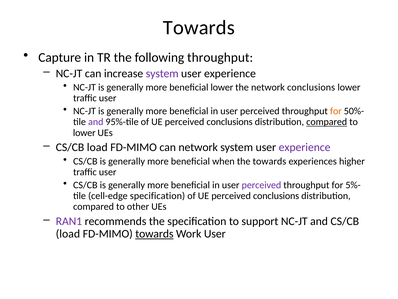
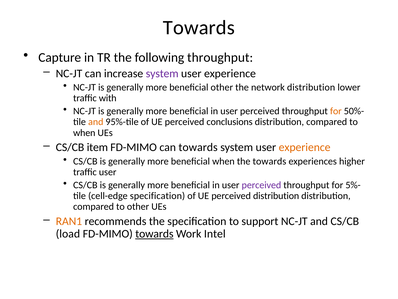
beneficial lower: lower -> other (222, 87)
network conclusions: conclusions -> distribution (311, 87)
user: user -> with (108, 98)
and colour: purple -> orange (96, 122)
compared underline: present -> none (327, 122)
lower: lower -> when (84, 132)
load: load -> item (97, 147)
can network: network -> towards (198, 147)
experience colour: purple -> orange (305, 147)
conclusions: conclusions -> distribution (276, 196)
RAN1 colour: purple -> orange (69, 221)
Work User: User -> Intel (215, 234)
